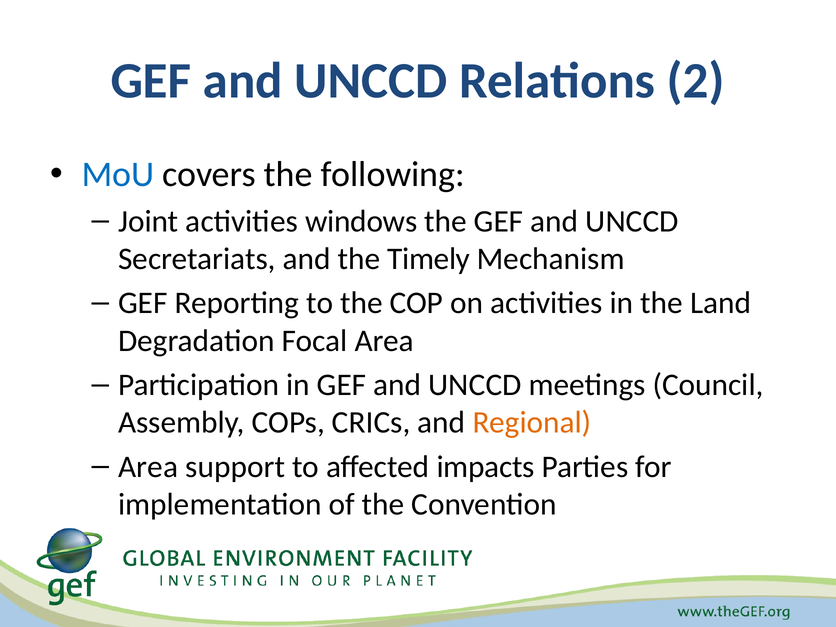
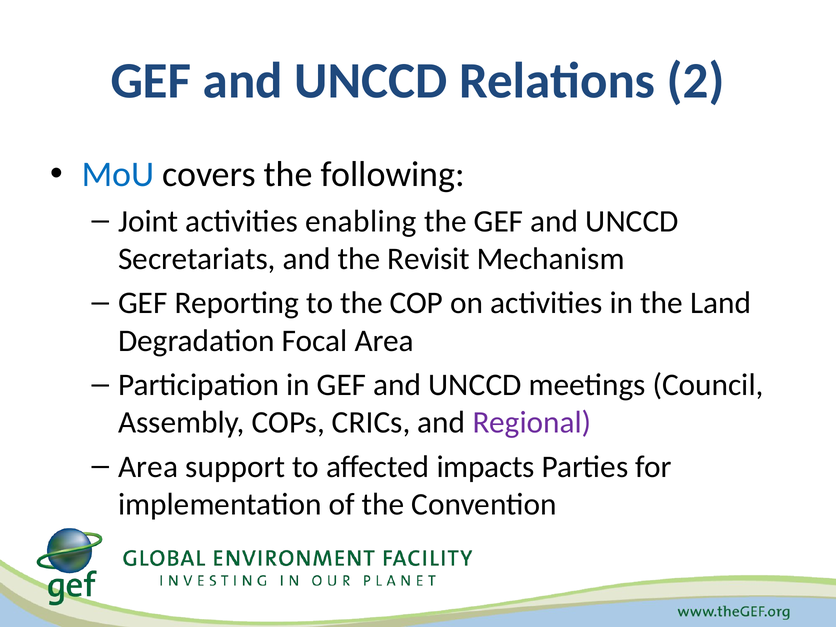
windows: windows -> enabling (361, 221)
Timely: Timely -> Revisit (429, 259)
Regional colour: orange -> purple (532, 423)
